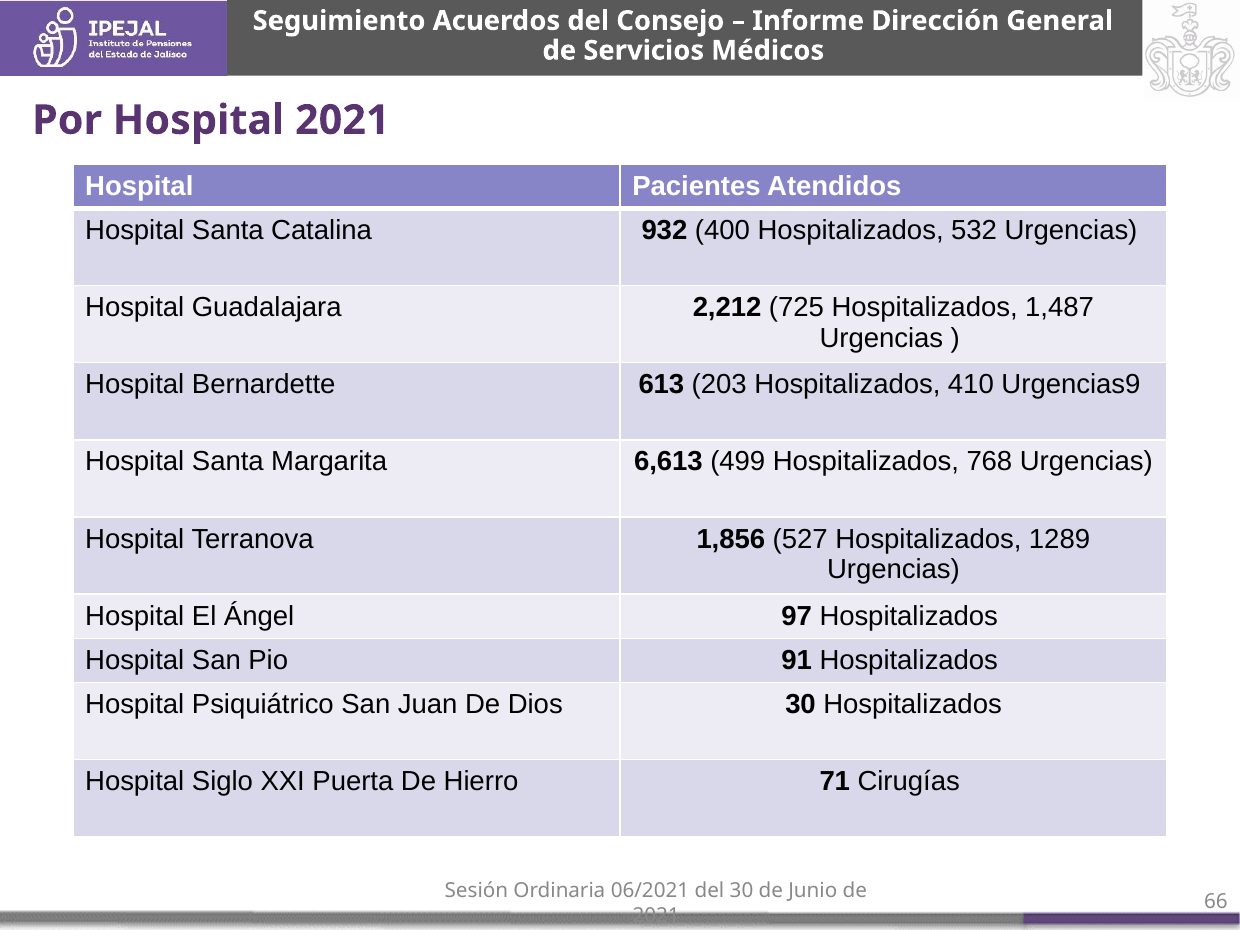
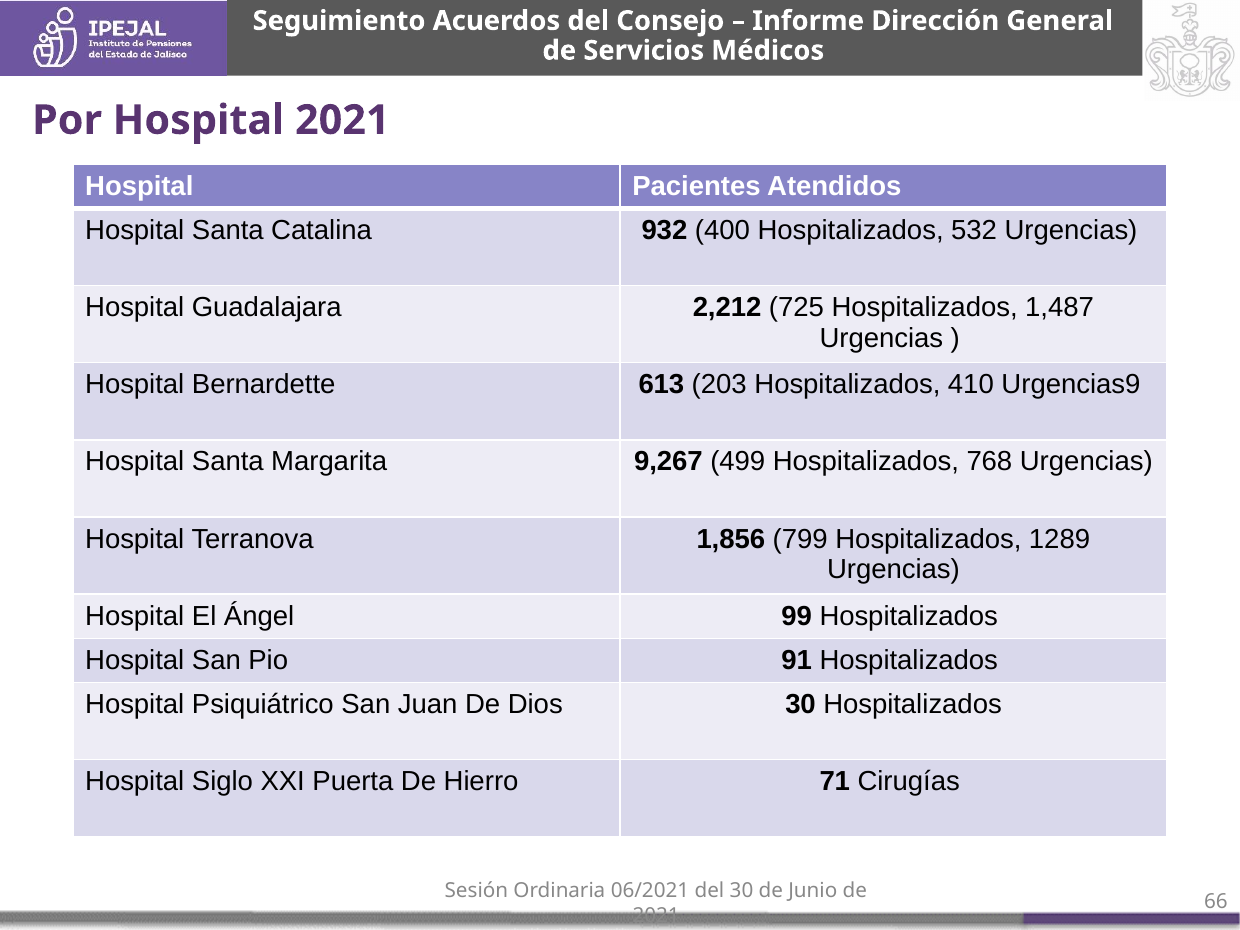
6,613: 6,613 -> 9,267 (668, 462)
527: 527 -> 799 (800, 539)
97: 97 -> 99 (797, 616)
